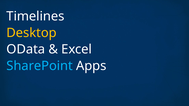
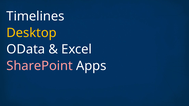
SharePoint colour: light blue -> pink (40, 66)
